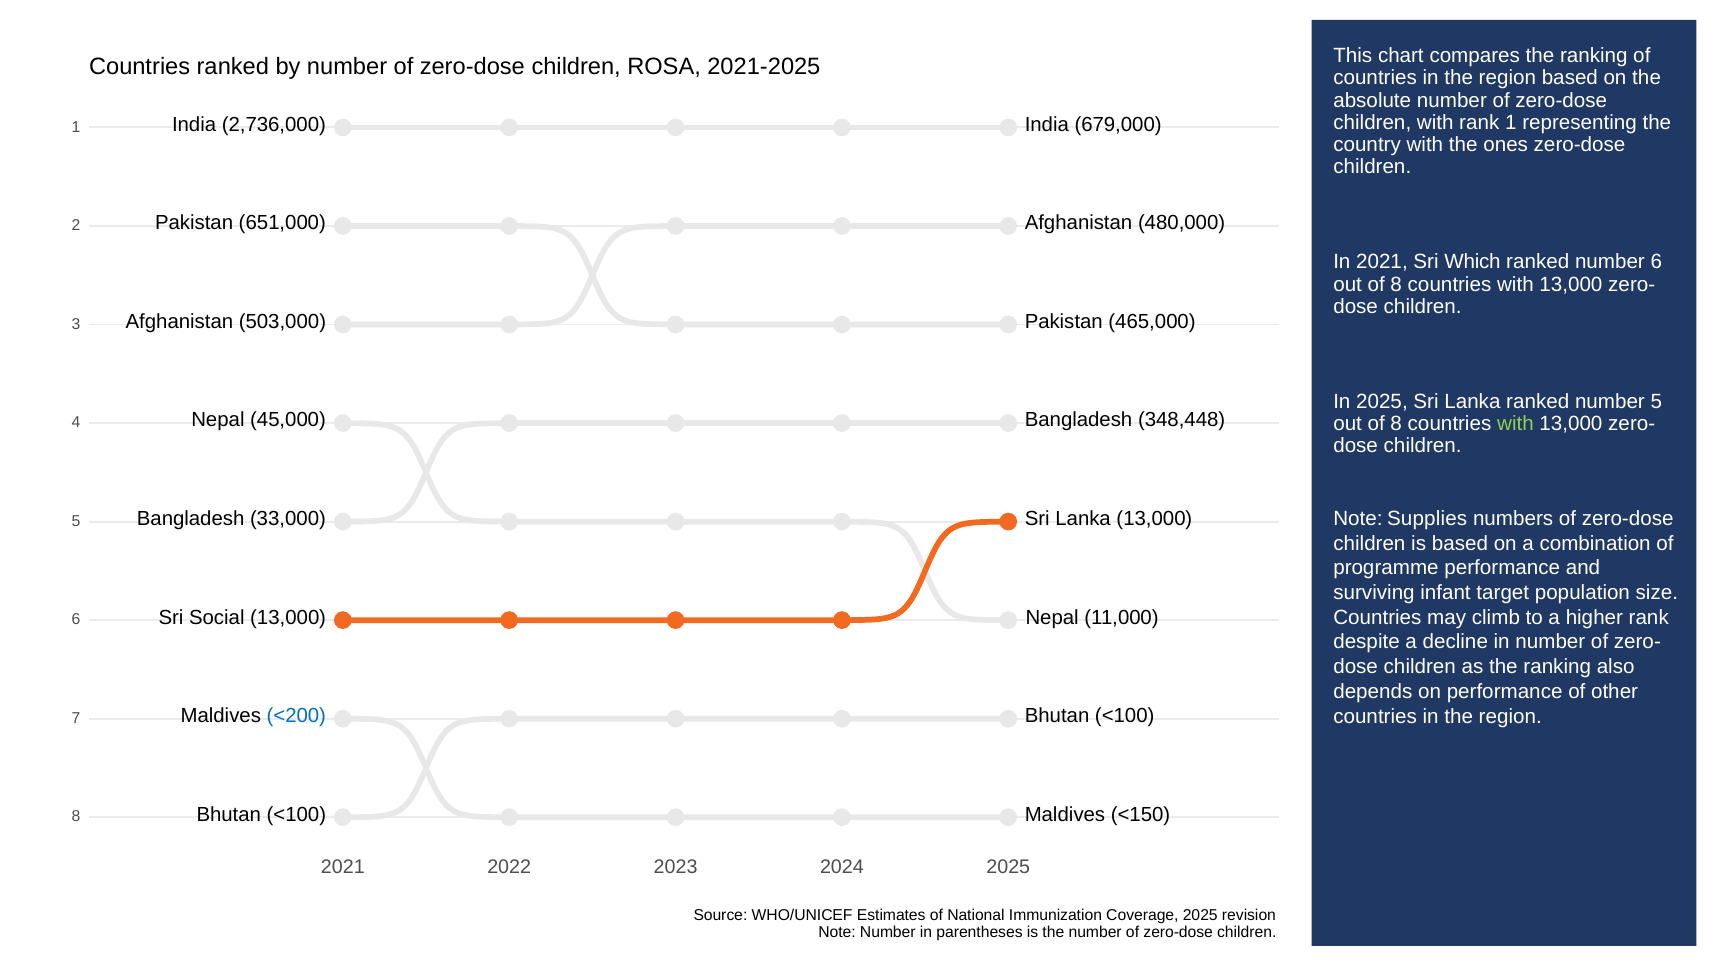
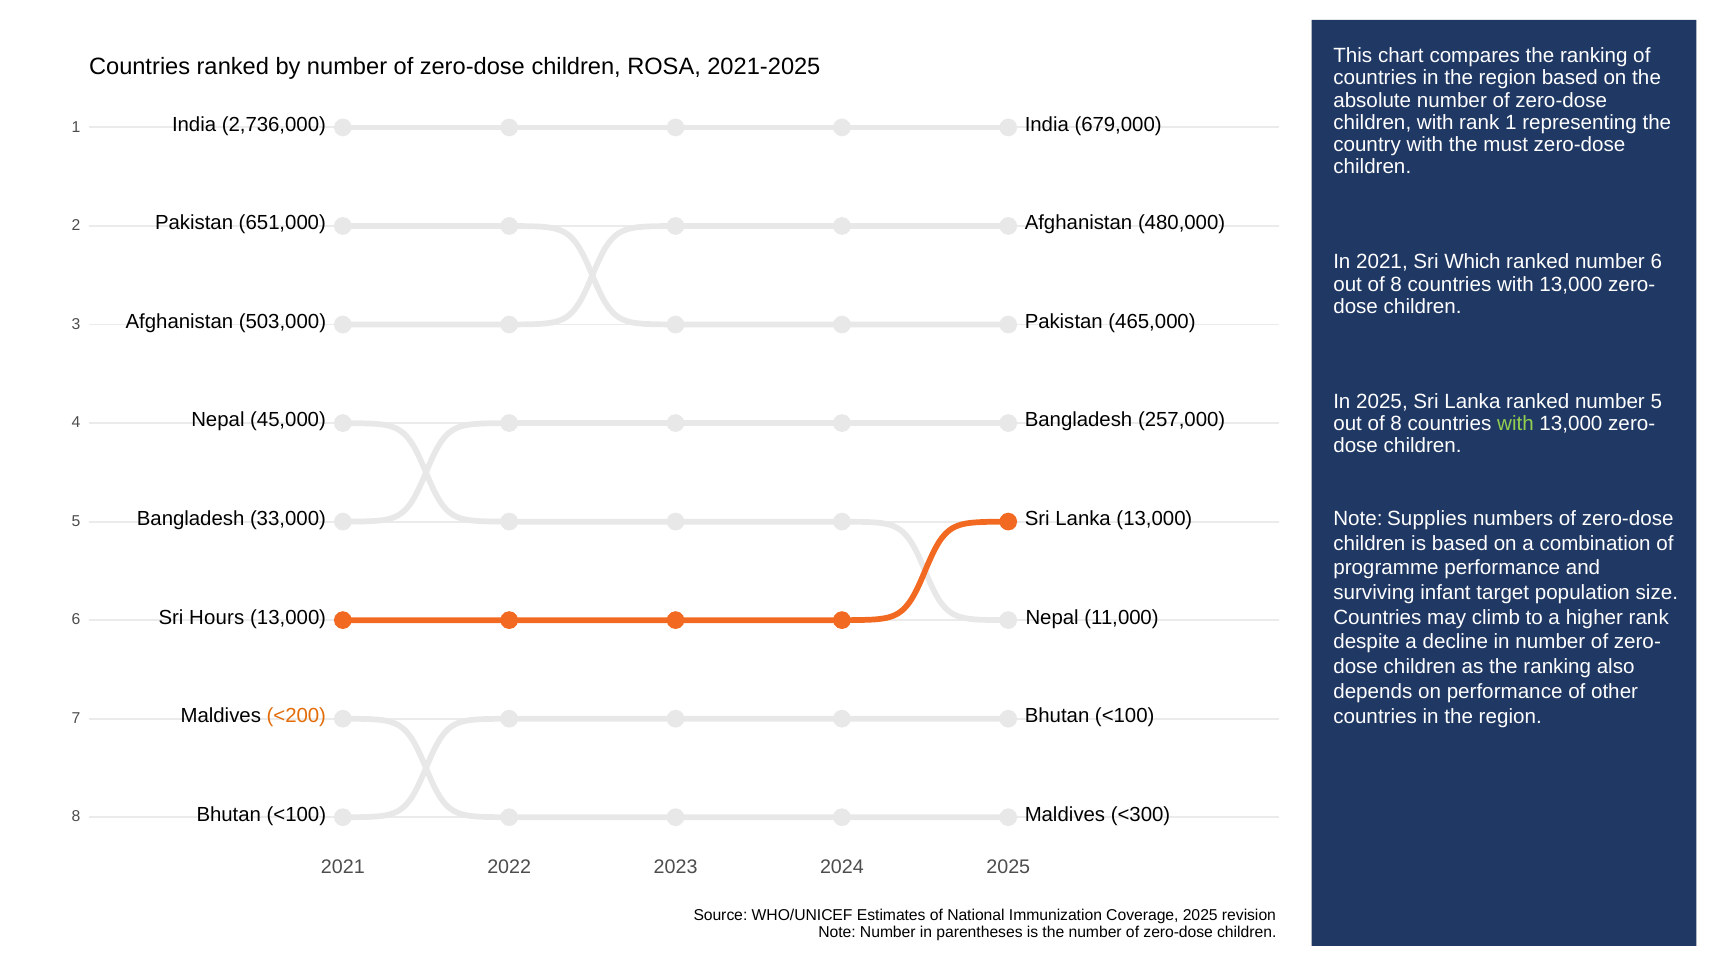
ones: ones -> must (1506, 145)
348,448: 348,448 -> 257,000 (1182, 420)
Social: Social -> Hours (217, 618)
<200 colour: blue -> orange (296, 716)
<150: <150 -> <300 (1141, 815)
